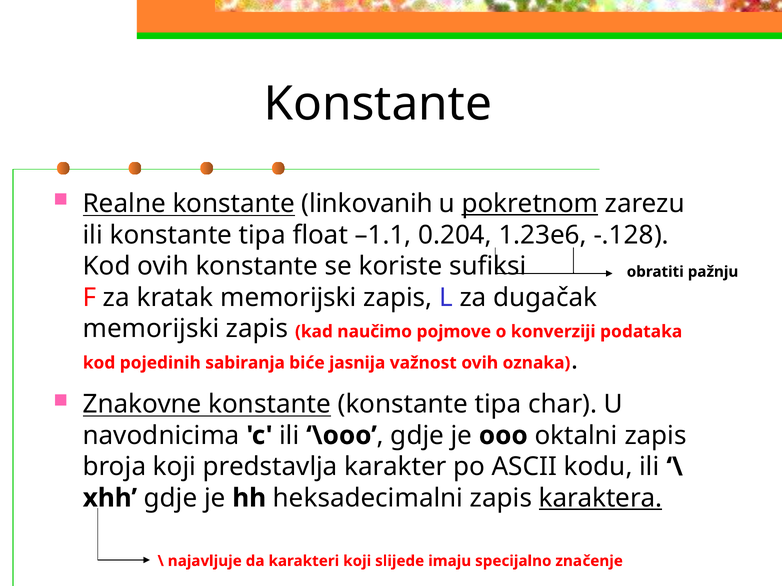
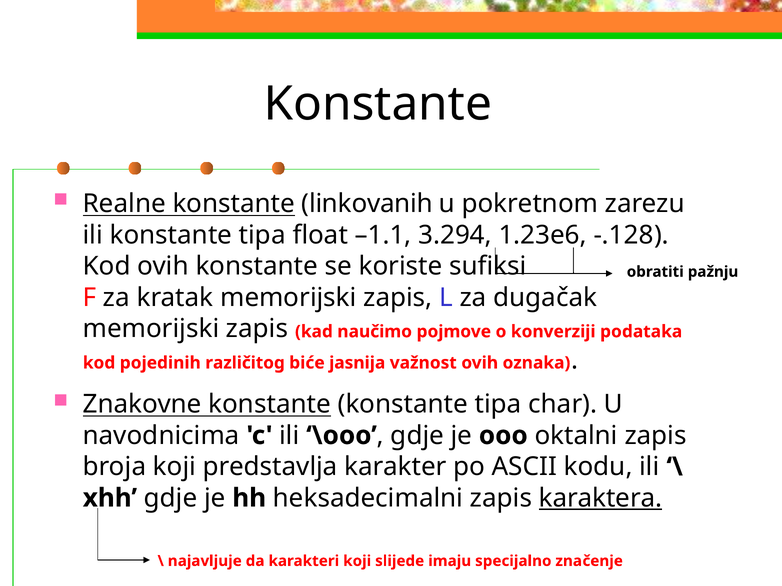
pokretnom underline: present -> none (530, 204)
0.204: 0.204 -> 3.294 (455, 235)
sabiranja: sabiranja -> različitog (245, 363)
